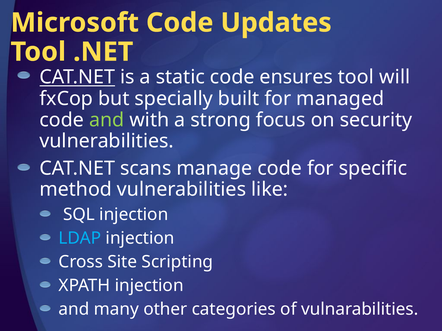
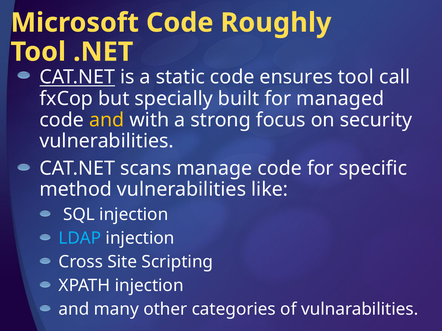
Updates: Updates -> Roughly (276, 23)
will: will -> call (395, 77)
and colour: light green -> yellow (107, 120)
